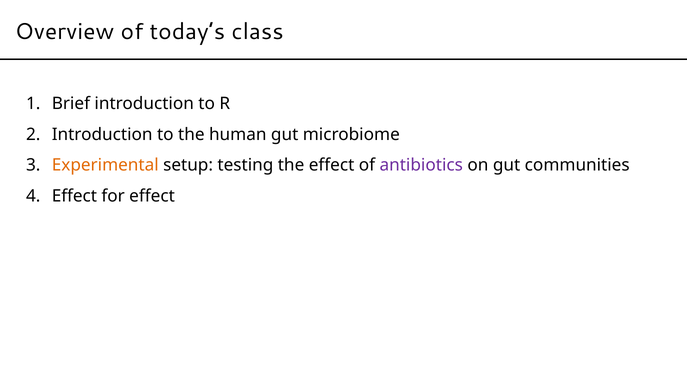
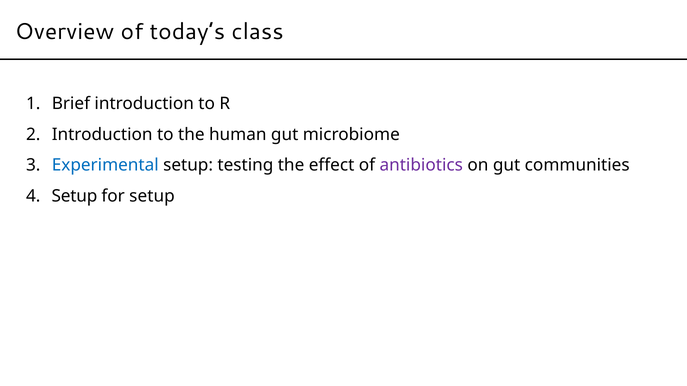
Experimental colour: orange -> blue (105, 165)
Effect: Effect -> Setup (74, 196)
for effect: effect -> setup (152, 196)
